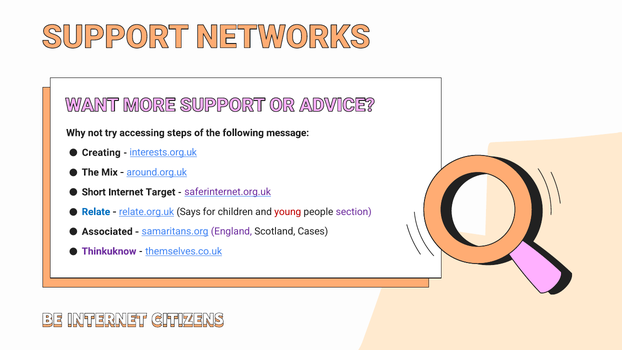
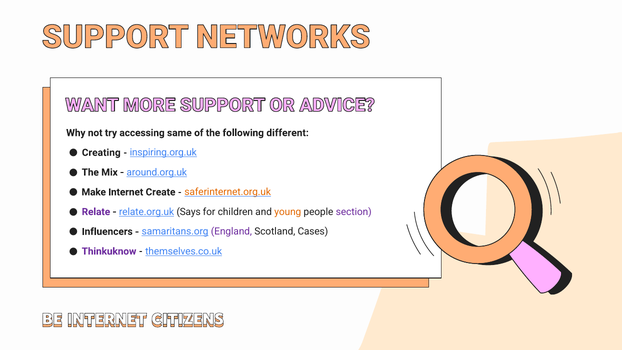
steps: steps -> same (179, 133)
message: message -> different (288, 133)
interests.org.uk: interests.org.uk -> inspiring.org.uk (163, 153)
Short: Short -> Make (94, 192)
Target: Target -> Create (161, 192)
saferinternet.org.uk colour: purple -> orange (228, 192)
Relate colour: blue -> purple (96, 212)
young colour: red -> orange (288, 212)
Associated: Associated -> Influencers (107, 231)
